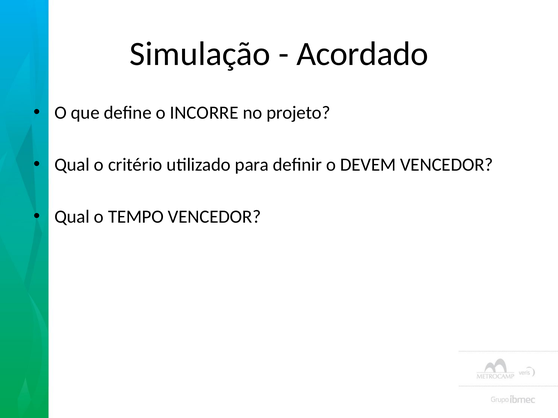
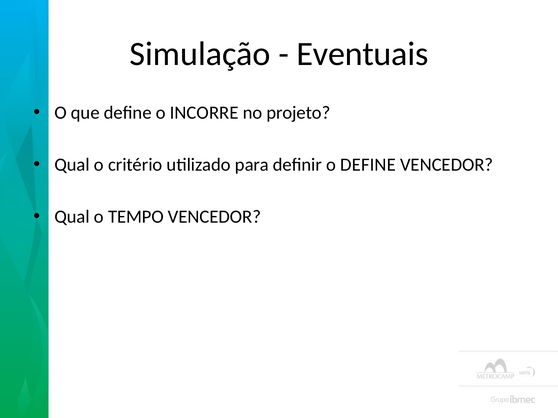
Acordado: Acordado -> Eventuais (362, 54)
o DEVEM: DEVEM -> DEFINE (368, 165)
